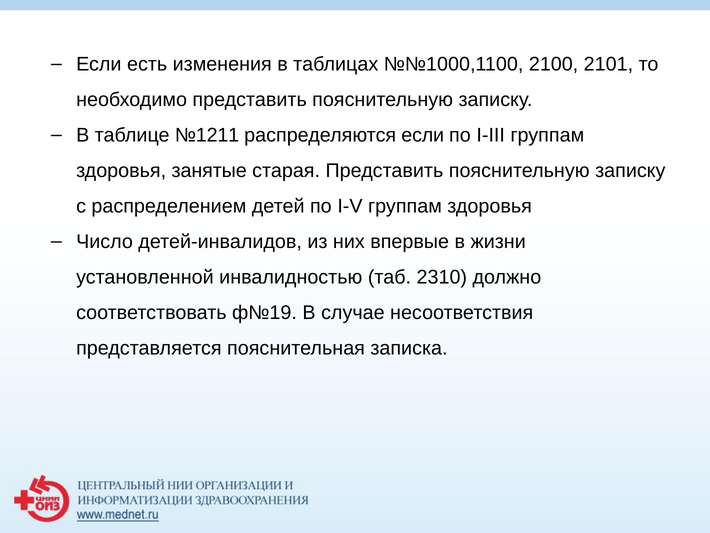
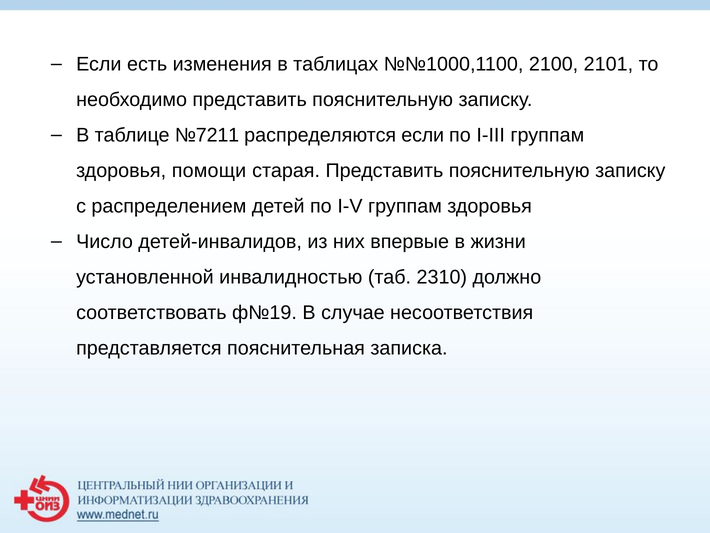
№1211: №1211 -> №7211 (207, 135)
занятые: занятые -> помощи (209, 171)
